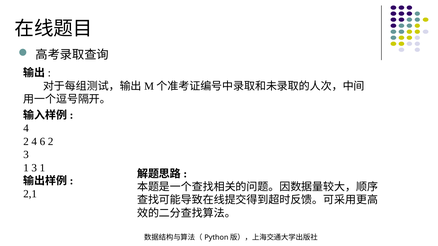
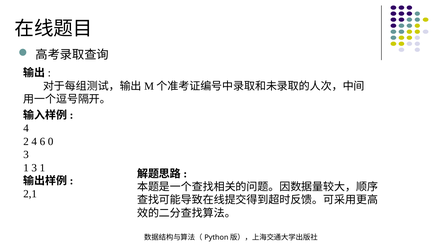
6 2: 2 -> 0 (51, 142)
